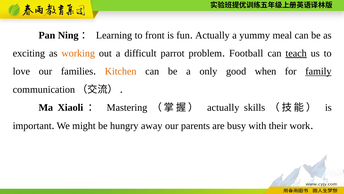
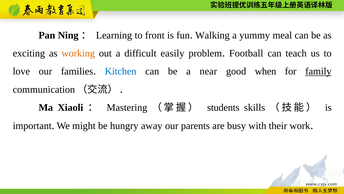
Actually: Actually -> Walking (212, 35)
parrot: parrot -> easily (172, 53)
teach underline: present -> none (296, 53)
Kitchen colour: orange -> blue (121, 71)
only: only -> near (208, 71)
actually: actually -> students (223, 107)
